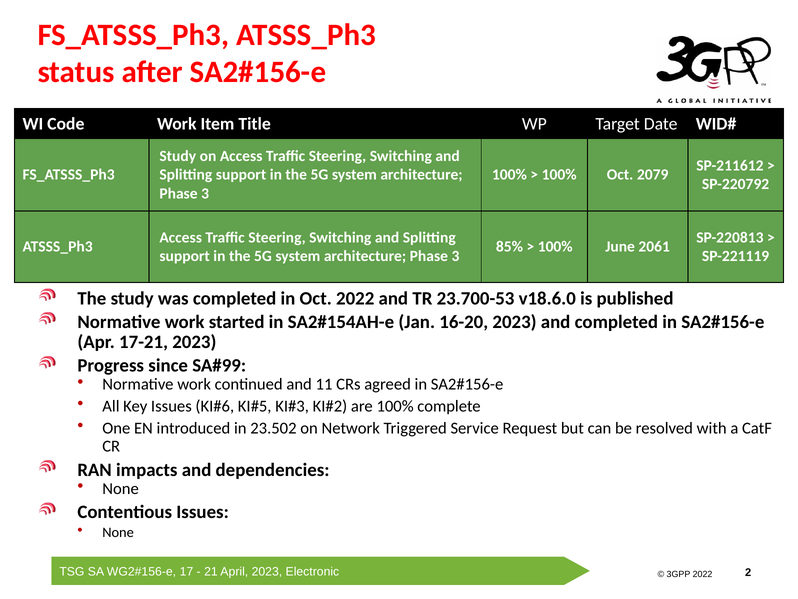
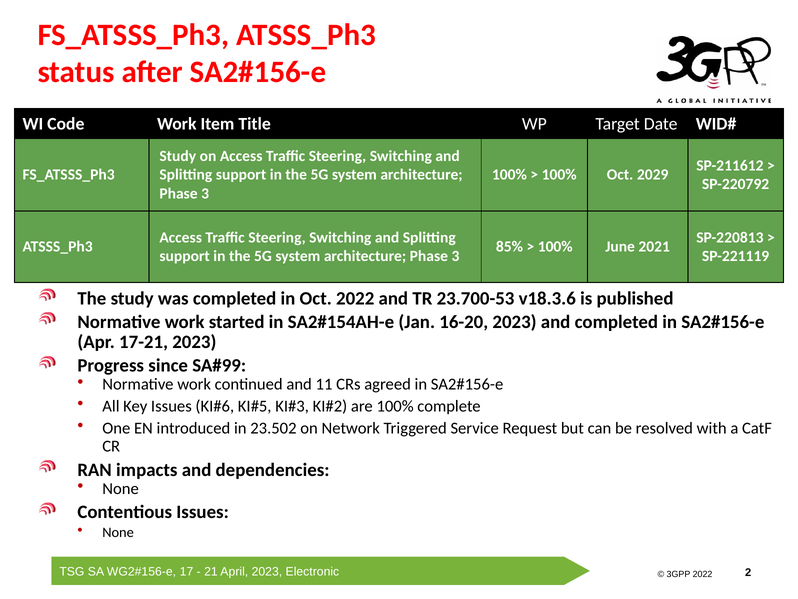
2079: 2079 -> 2029 (653, 175)
2061: 2061 -> 2021 (654, 247)
v18.6.0: v18.6.0 -> v18.3.6 (547, 298)
